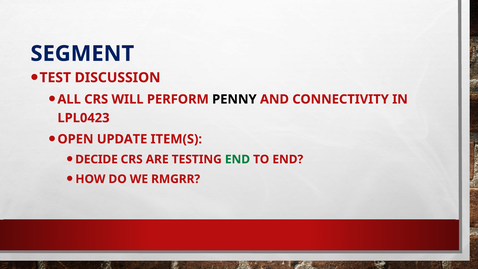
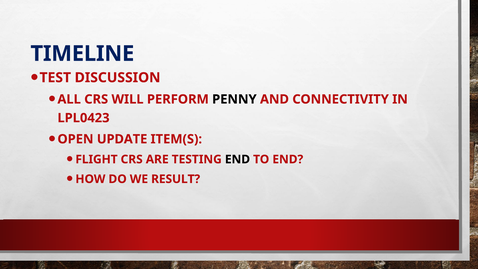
SEGMENT: SEGMENT -> TIMELINE (82, 54)
DECIDE: DECIDE -> FLIGHT (96, 159)
END colour: green -> black (237, 159)
RMGRR: RMGRR -> RESULT (176, 179)
